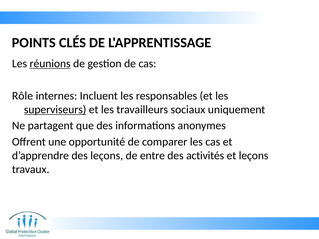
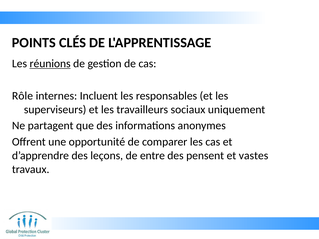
superviseurs underline: present -> none (55, 110)
activités: activités -> pensent (205, 156)
et leçons: leçons -> vastes (254, 156)
